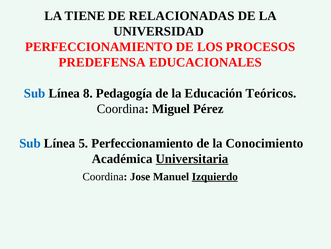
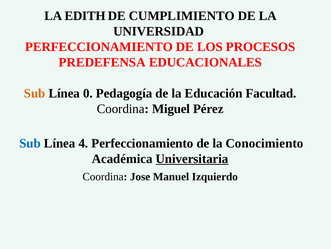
TIENE: TIENE -> EDITH (85, 16)
RELACIONADAS: RELACIONADAS -> CUMPLIMIENTO (182, 16)
Sub colour: blue -> orange (35, 93)
8: 8 -> 0 (88, 93)
Teóricos: Teóricos -> Facultad (271, 93)
5: 5 -> 4 (83, 143)
Izquierdo underline: present -> none (215, 176)
